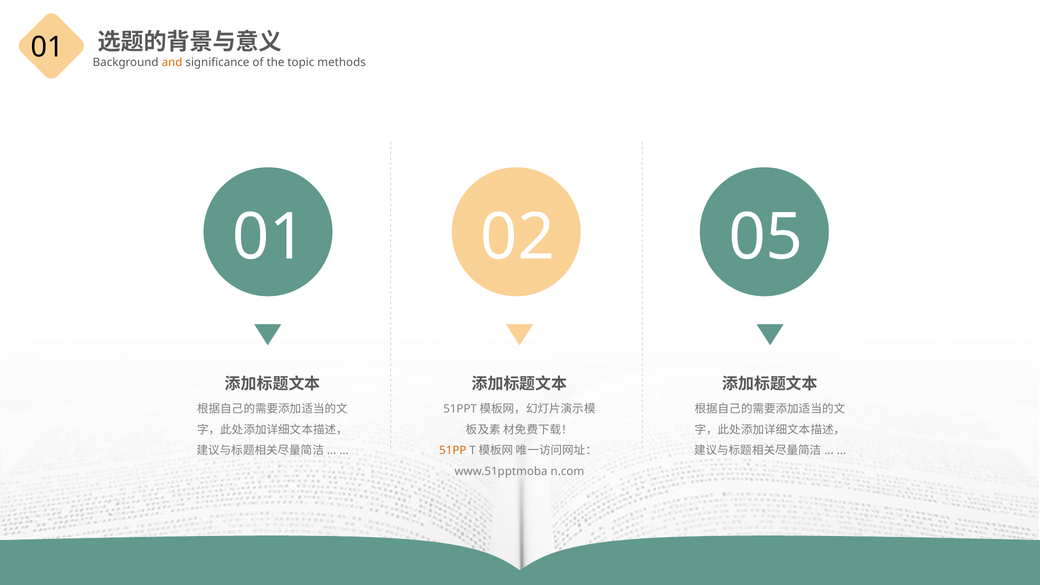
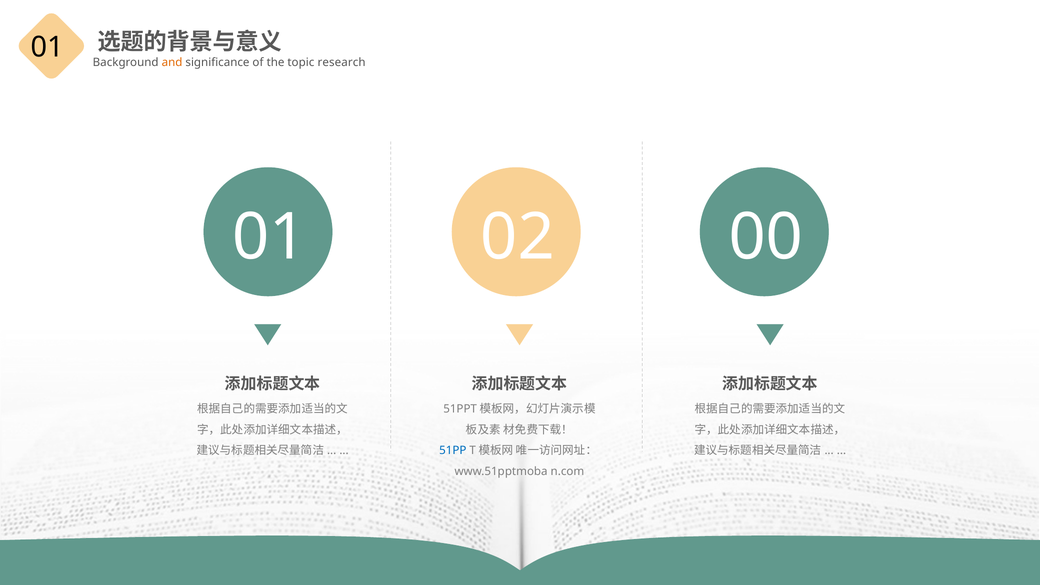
methods: methods -> research (342, 62)
05: 05 -> 00 (766, 237)
51PP colour: orange -> blue (453, 451)
